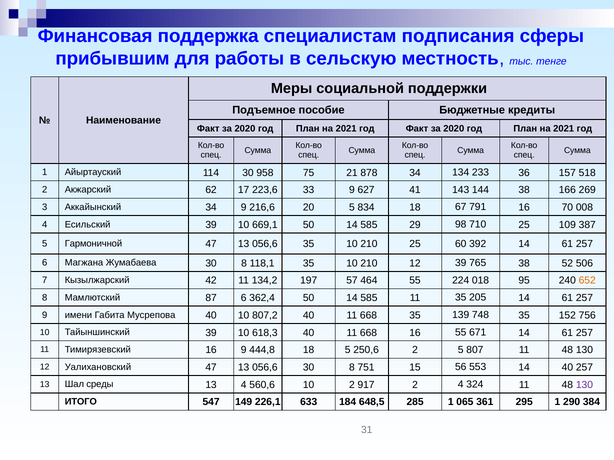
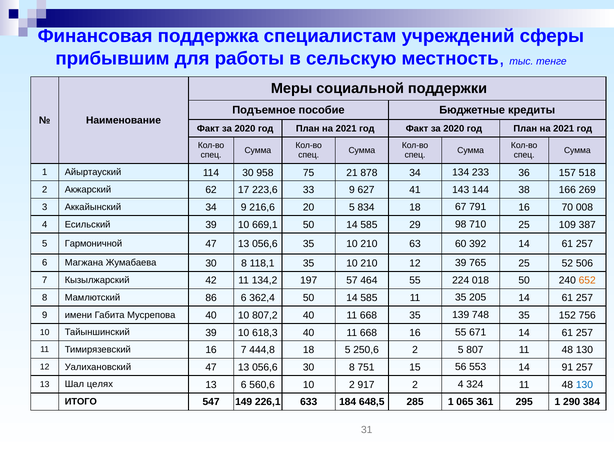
подписания: подписания -> учреждений (458, 36)
210 25: 25 -> 63 (415, 244)
765 38: 38 -> 25 (524, 263)
018 95: 95 -> 50 (524, 281)
87: 87 -> 86 (211, 298)
16 9: 9 -> 7 (244, 350)
14 40: 40 -> 91 (567, 368)
среды: среды -> целях (100, 385)
13 4: 4 -> 6 (244, 385)
130 colour: purple -> blue (584, 385)
